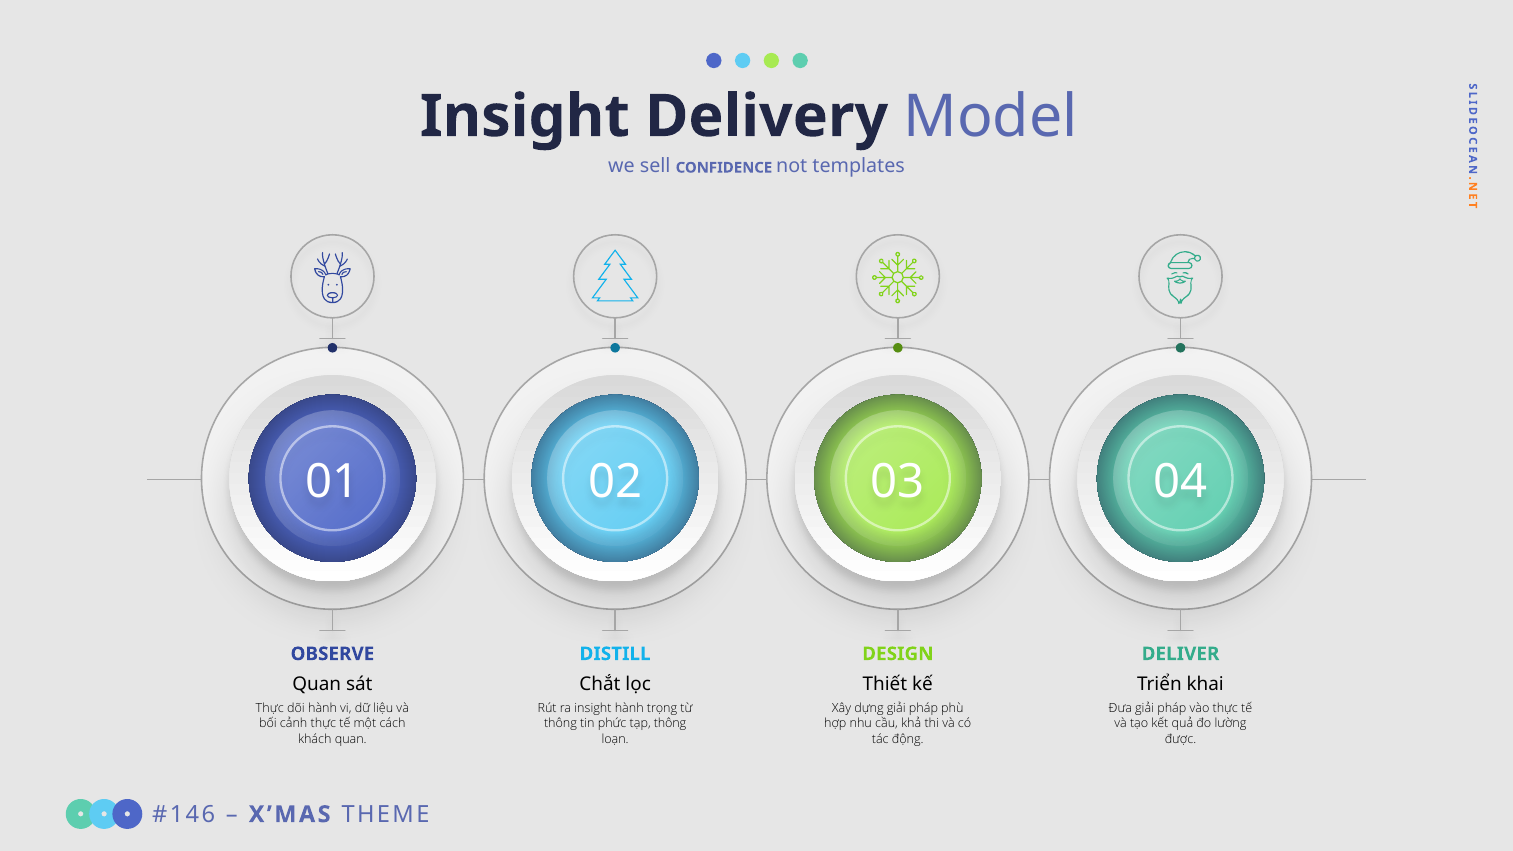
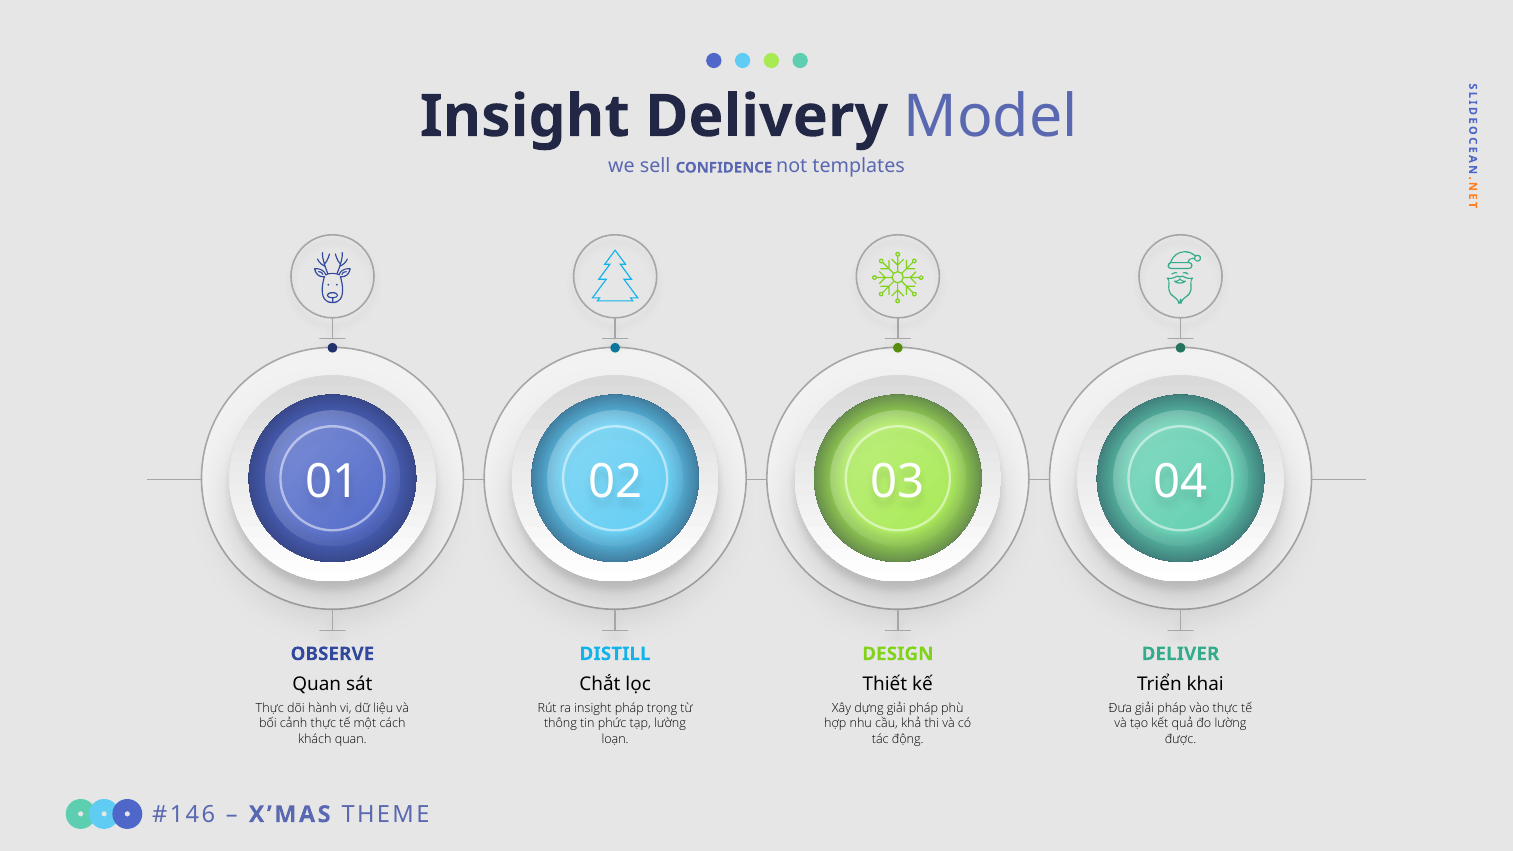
insight hành: hành -> pháp (629, 709)
tạp thông: thông -> lường (670, 724)
